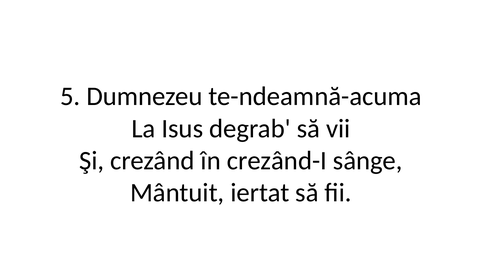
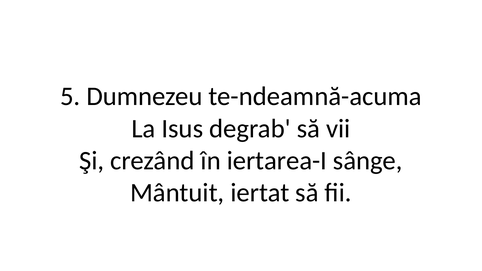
crezând-I: crezând-I -> iertarea-I (277, 161)
